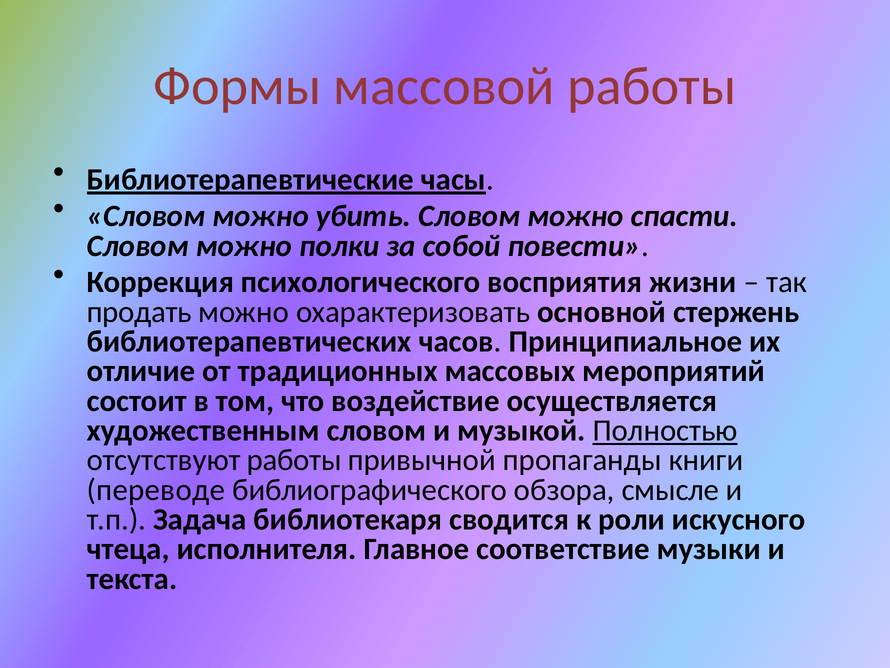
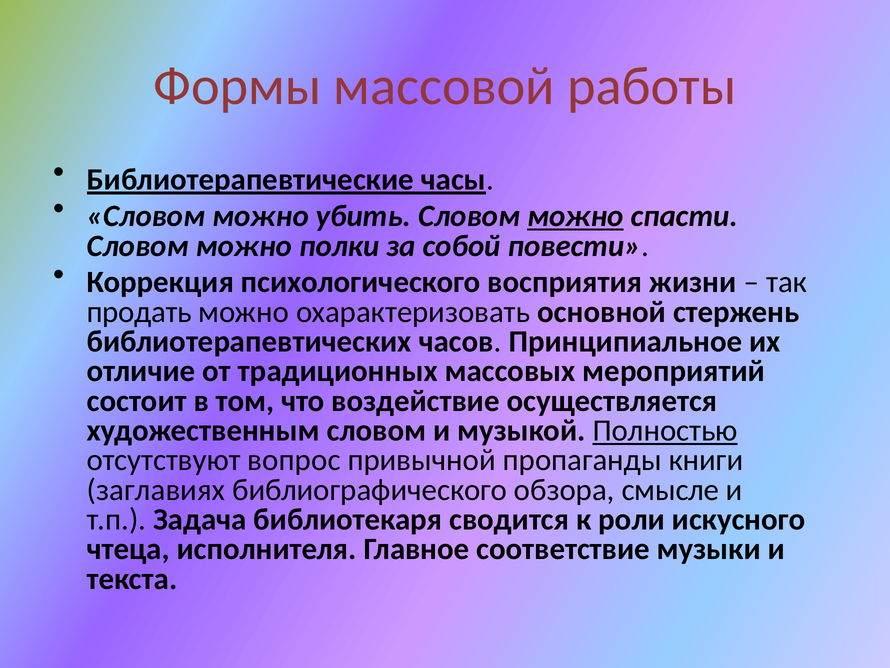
можно underline: none -> present (575, 216)
отсутствуют работы: работы -> вопрос (294, 460)
переводе: переводе -> заглавиях (156, 490)
